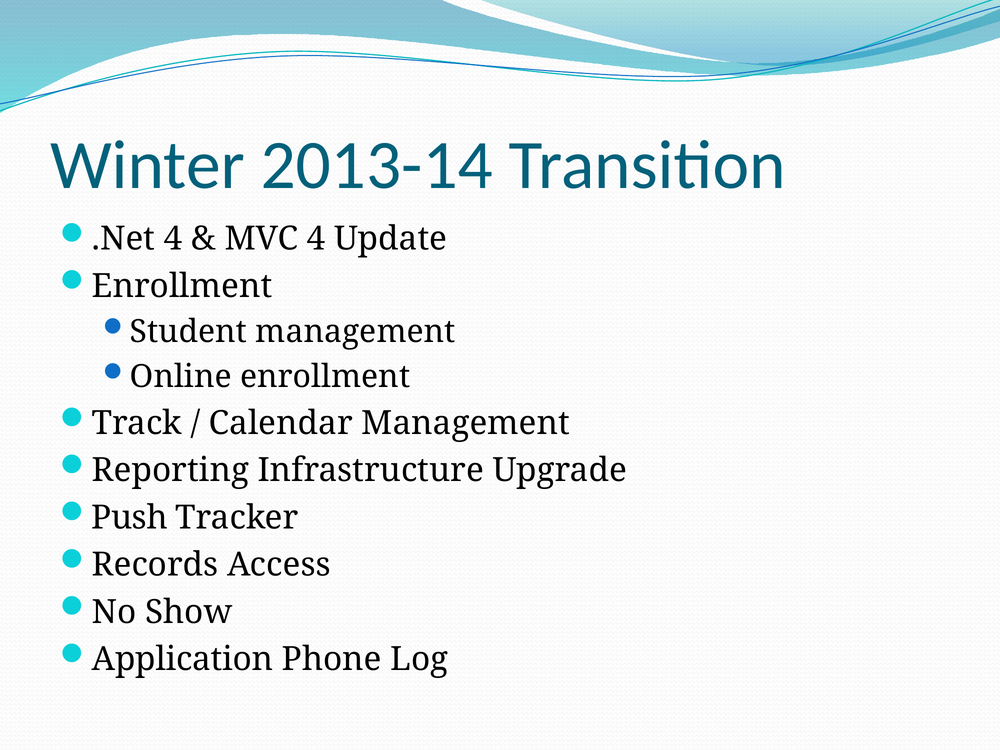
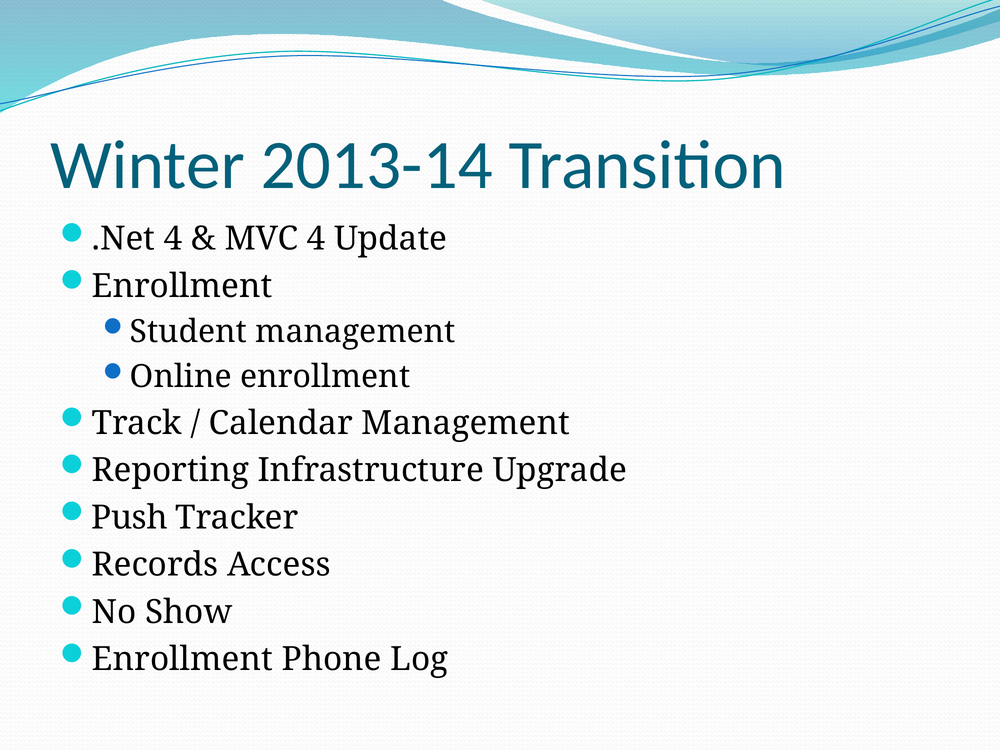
Application: Application -> Enrollment (183, 659)
